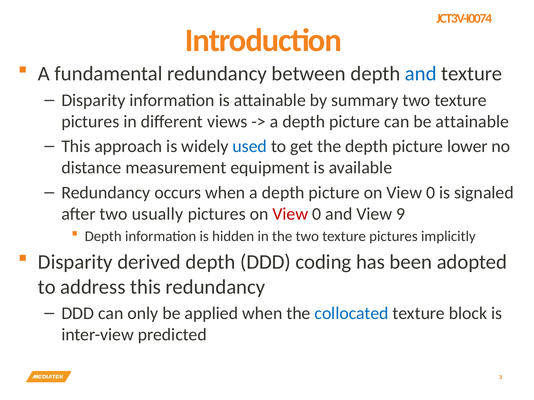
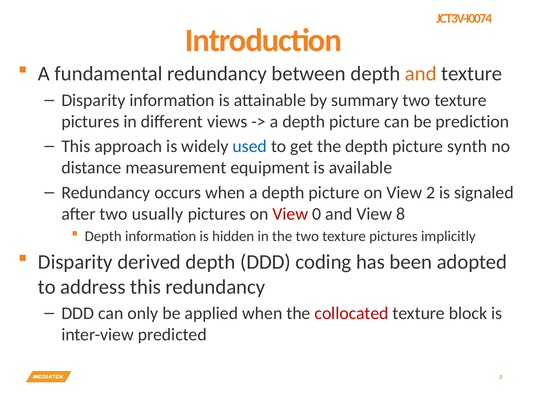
and colour: blue -> orange (421, 74)
be attainable: attainable -> prediction (472, 122)
lower: lower -> synth (467, 147)
picture on View 0: 0 -> 2 (431, 193)
9: 9 -> 8 (401, 214)
collocated colour: blue -> red (352, 314)
